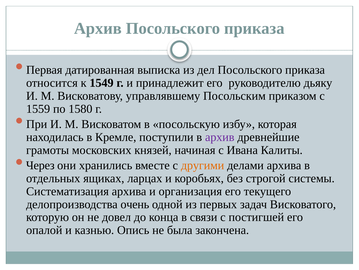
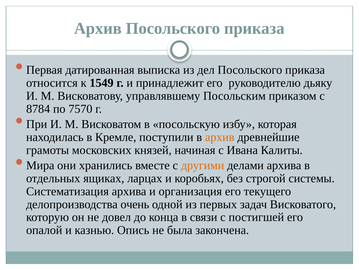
1559: 1559 -> 8784 (38, 108)
1580: 1580 -> 7570 (80, 108)
архив colour: purple -> orange (220, 137)
Через: Через -> Мира (40, 165)
